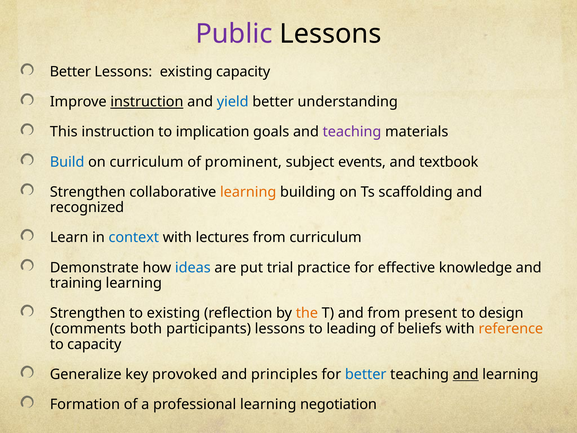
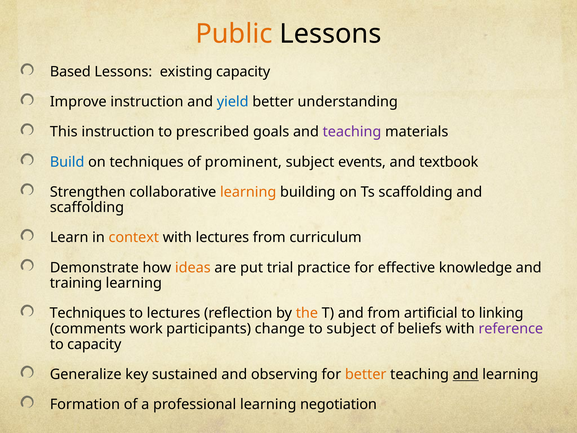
Public colour: purple -> orange (234, 34)
Better: Better -> Based (70, 72)
instruction underline: present -> none (147, 102)
implication: implication -> prescribed (213, 132)
on curriculum: curriculum -> techniques (147, 162)
recognized: recognized -> scaffolding (87, 207)
context colour: blue -> orange (134, 237)
ideas colour: blue -> orange (193, 267)
Strengthen: Strengthen -> Techniques (88, 313)
to existing: existing -> lectures (174, 313)
present: present -> artificial (431, 313)
design: design -> linking (501, 313)
both: both -> work (146, 329)
participants lessons: lessons -> change (280, 329)
to leading: leading -> subject (351, 329)
reference colour: orange -> purple (511, 329)
provoked: provoked -> sustained (185, 374)
principles: principles -> observing (284, 374)
better colour: blue -> orange (366, 374)
